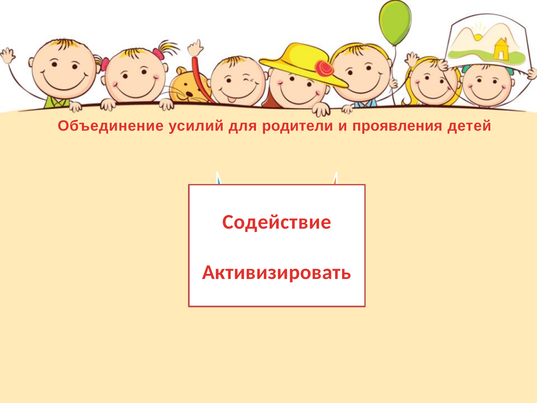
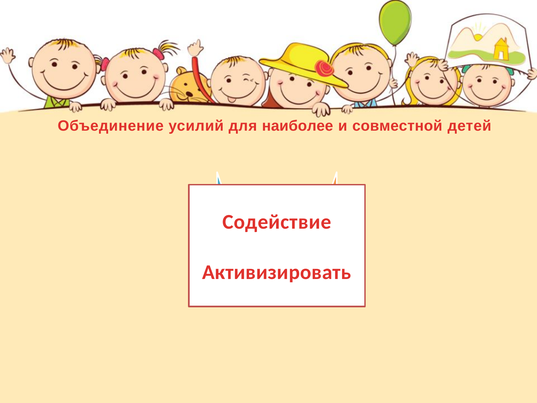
родители: родители -> наиболее (298, 126)
проявления: проявления -> совместной (397, 126)
